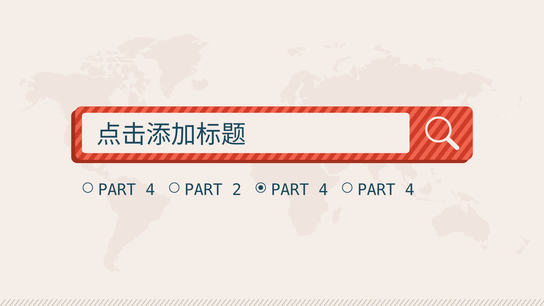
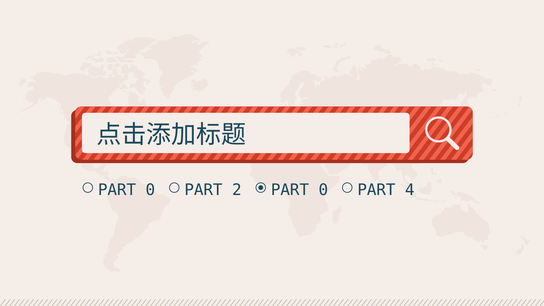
4: 4 -> 0 (150, 190)
2 PART 4: 4 -> 0 (323, 190)
